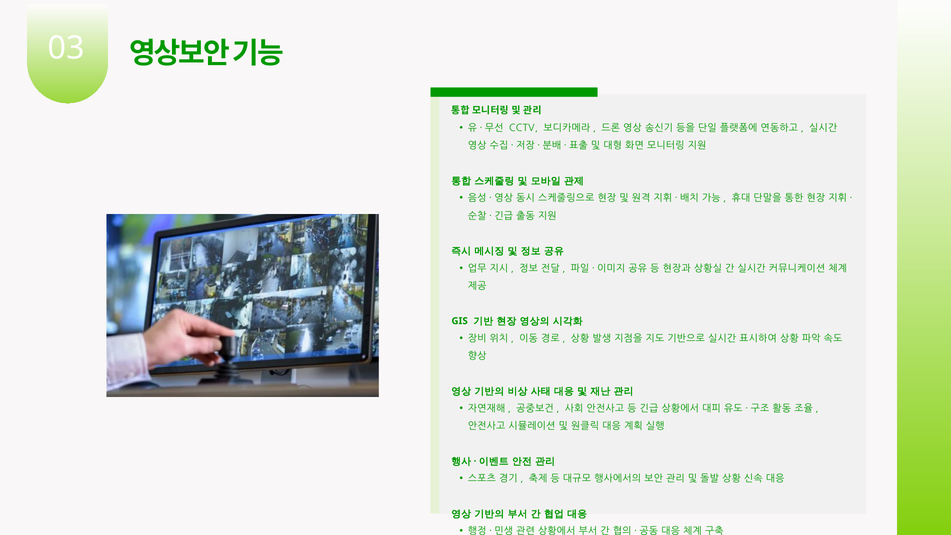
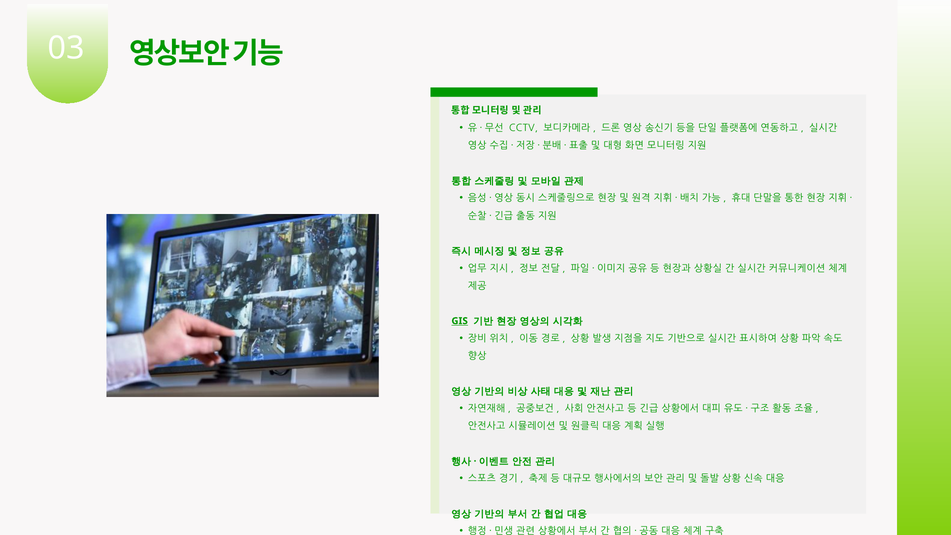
GIS underline: none -> present (460, 321)
